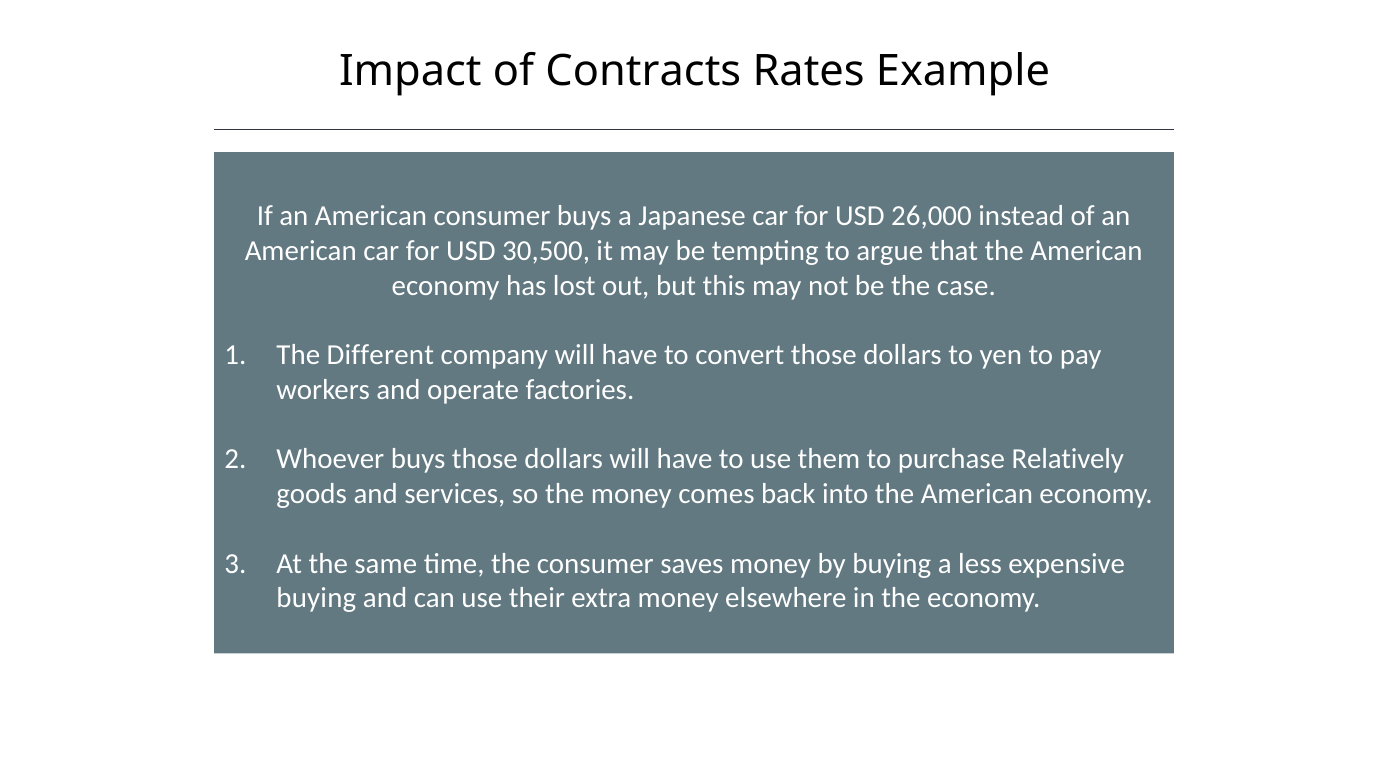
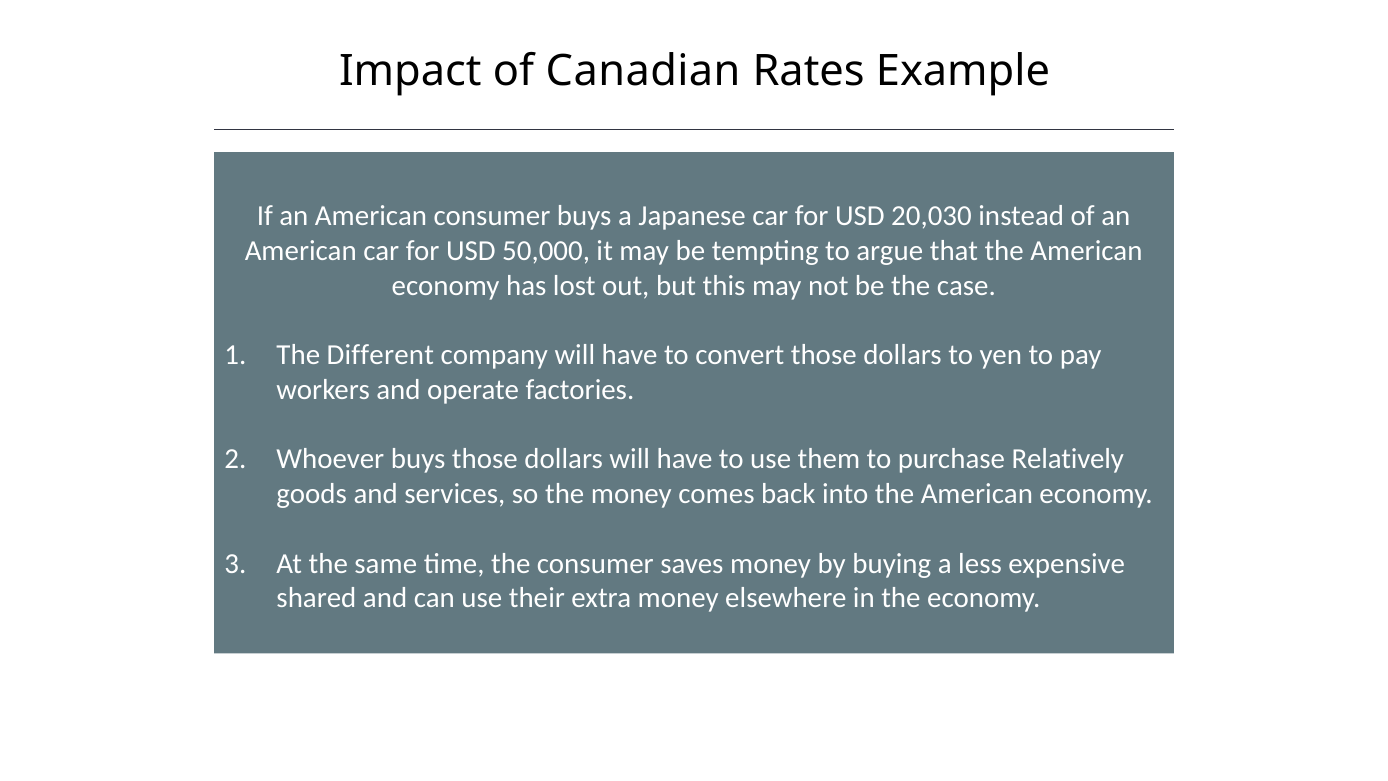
Contracts: Contracts -> Canadian (643, 71)
26,000: 26,000 -> 20,030 (931, 216)
30,500: 30,500 -> 50,000 (546, 251)
buying: buying -> shared (316, 598)
